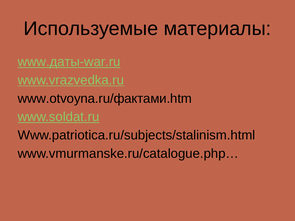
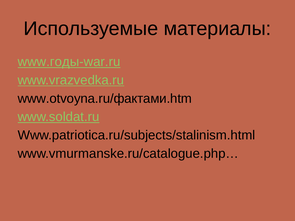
www.даты-war.ru: www.даты-war.ru -> www.годы-war.ru (69, 62)
